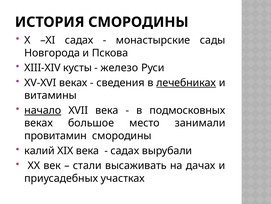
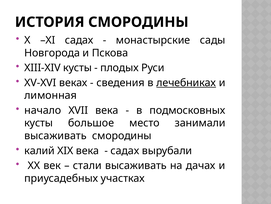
железо: железо -> плодых (119, 68)
витамины: витамины -> лимонная (51, 95)
начало underline: present -> none (43, 110)
веках: веках -> кусты (39, 123)
провитамин: провитамин -> высаживать (56, 135)
